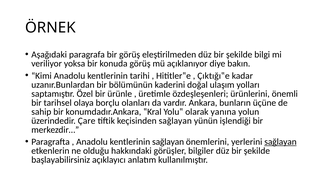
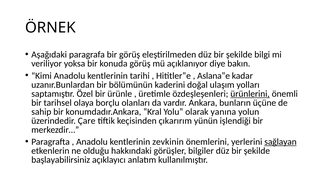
Çıktığı‟e: Çıktığı‟e -> Aslana‟e (214, 76)
ürünlerini underline: none -> present (250, 94)
keçisinden sağlayan: sağlayan -> çıkarırım (175, 121)
kentlerinin sağlayan: sağlayan -> zevkinin (168, 142)
